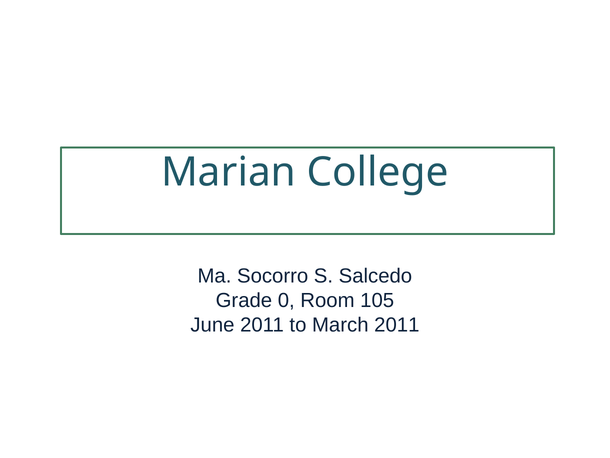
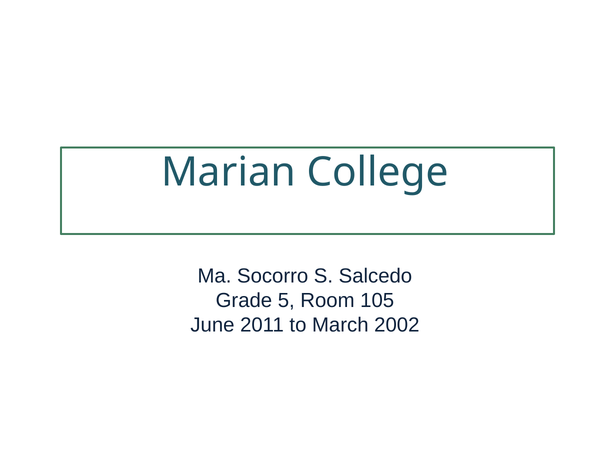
0: 0 -> 5 (286, 300)
March 2011: 2011 -> 2002 (397, 325)
